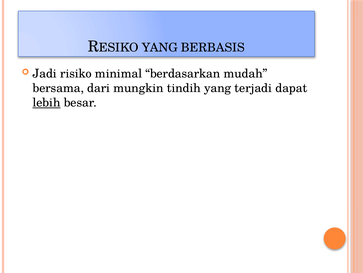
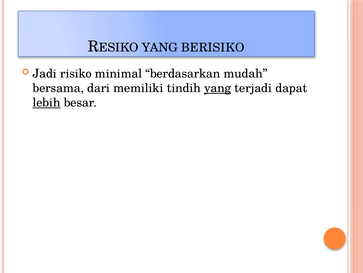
BERBASIS: BERBASIS -> BERISIKO (213, 47)
mungkin: mungkin -> memiliki (138, 88)
yang underline: none -> present (218, 88)
